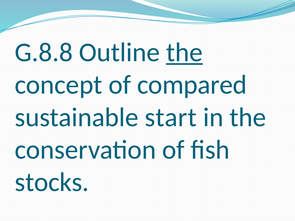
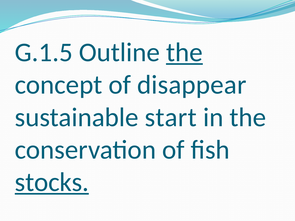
G.8.8: G.8.8 -> G.1.5 (44, 53)
compared: compared -> disappear (192, 85)
stocks underline: none -> present (52, 182)
